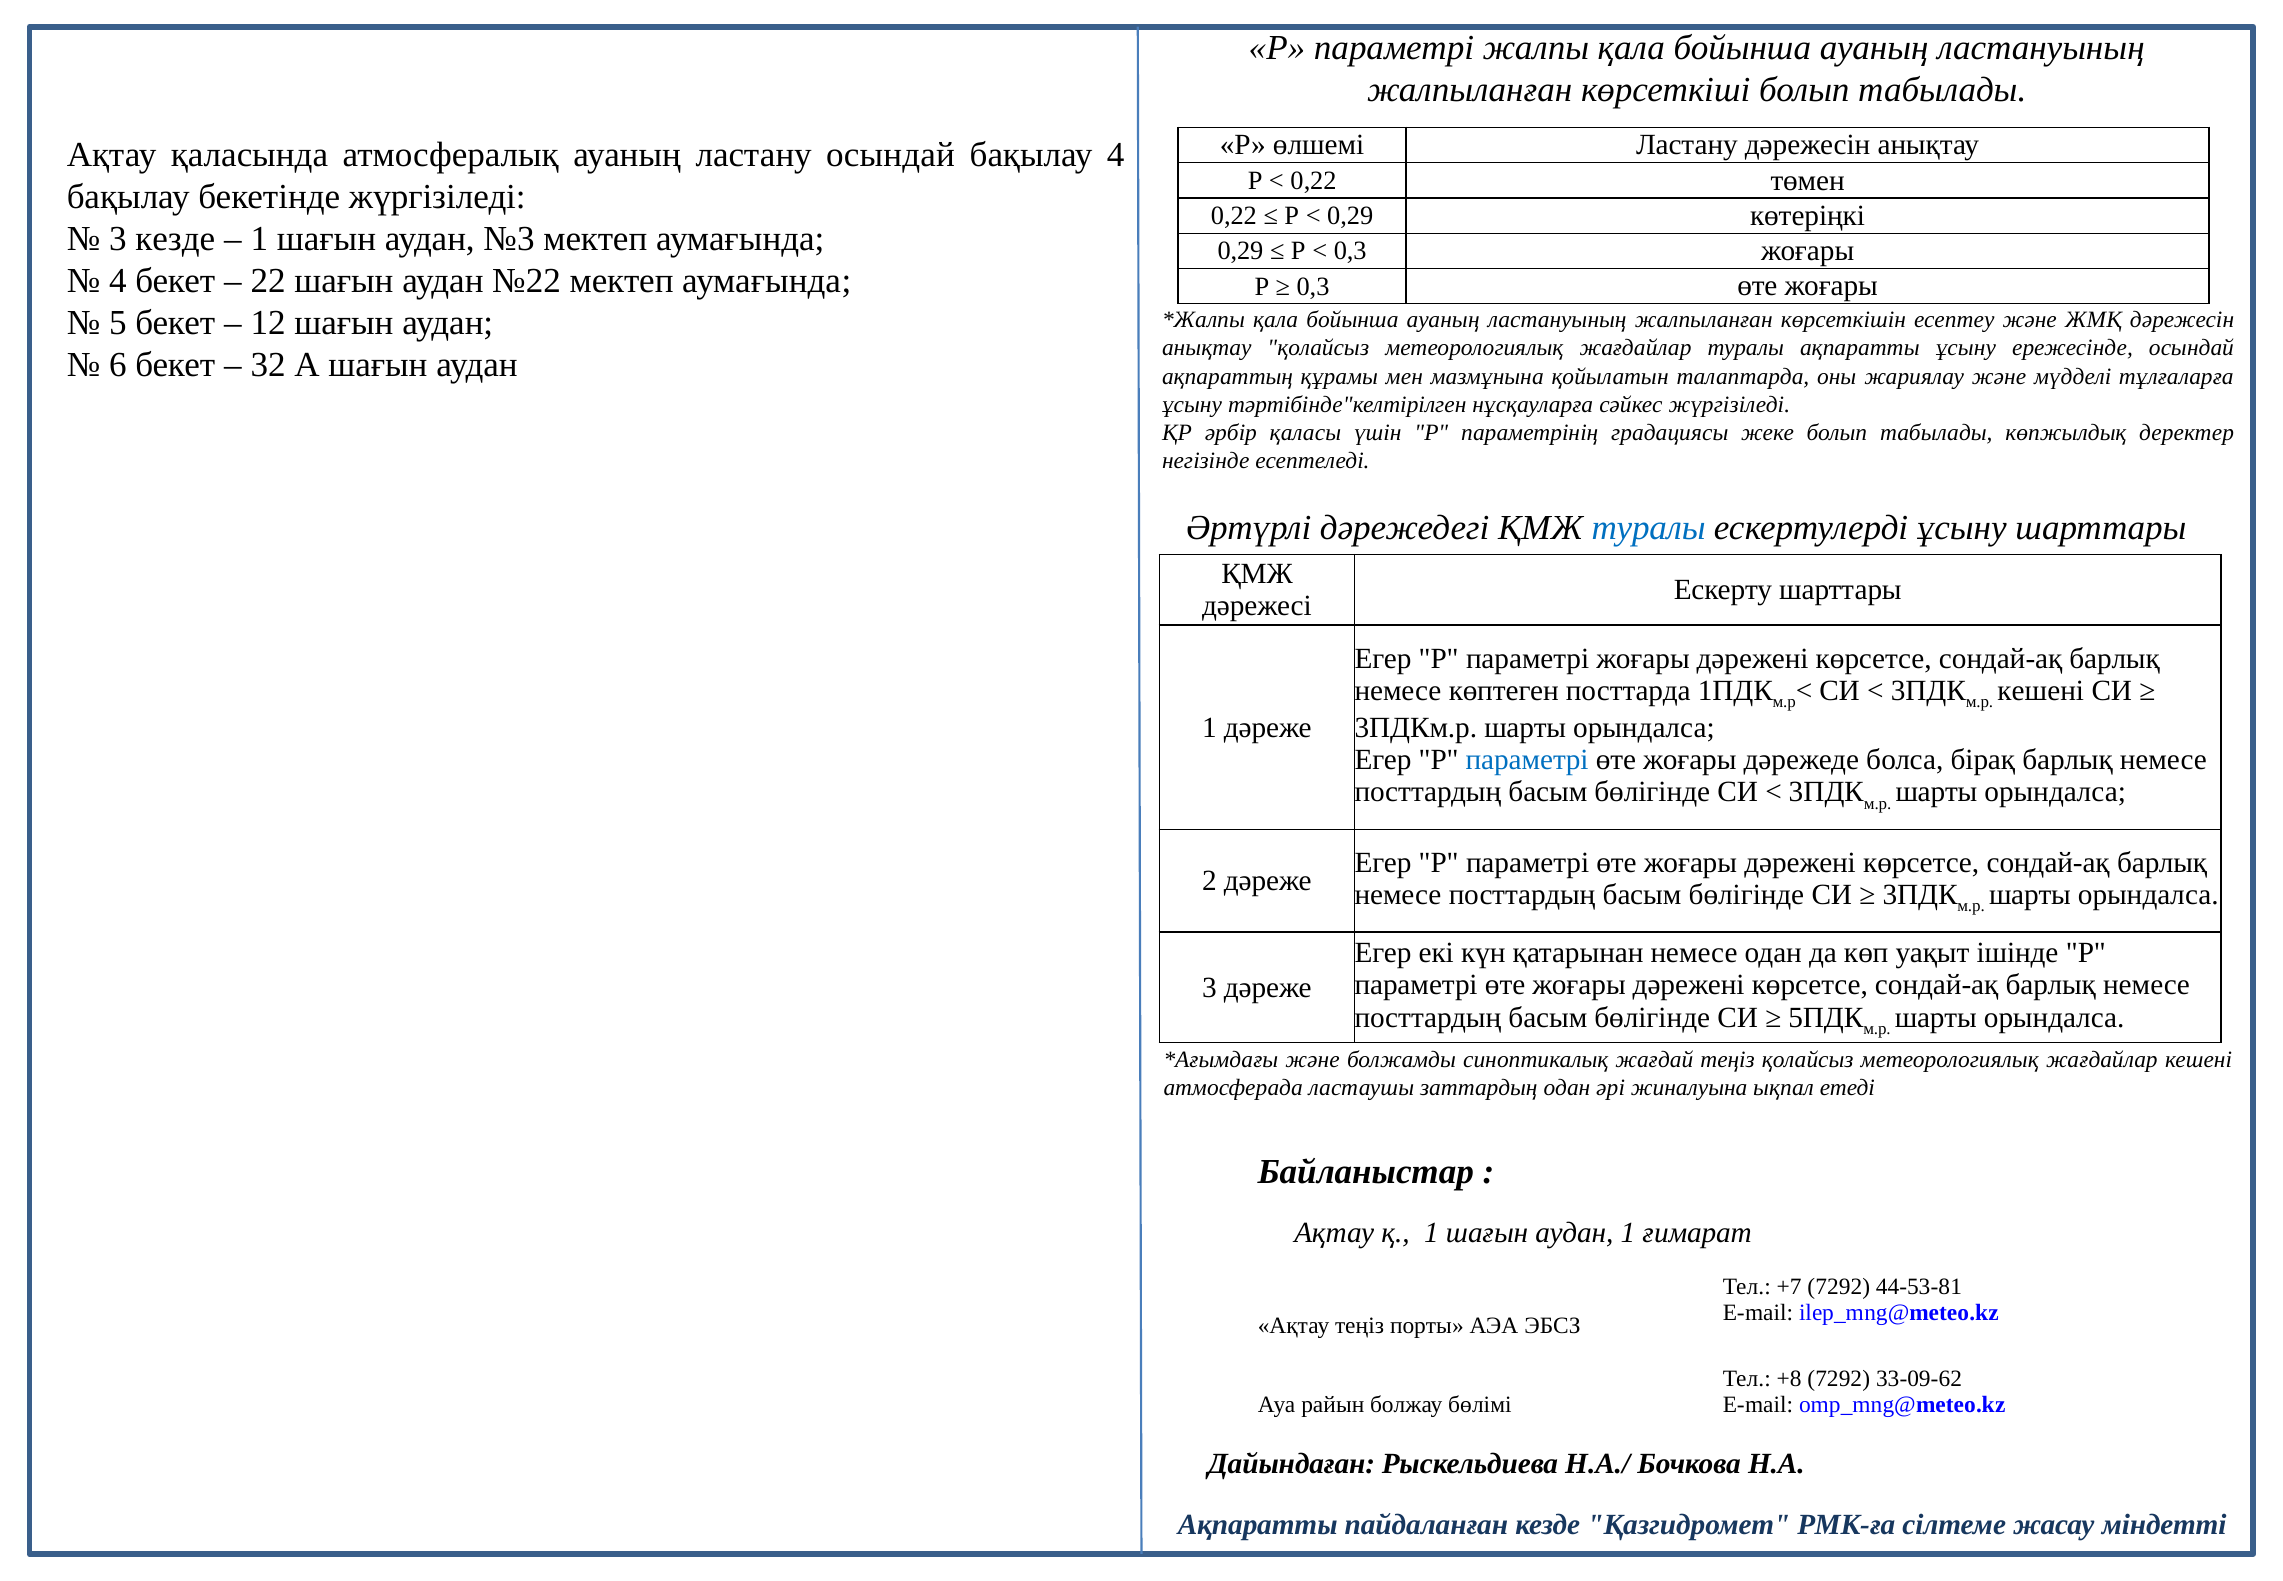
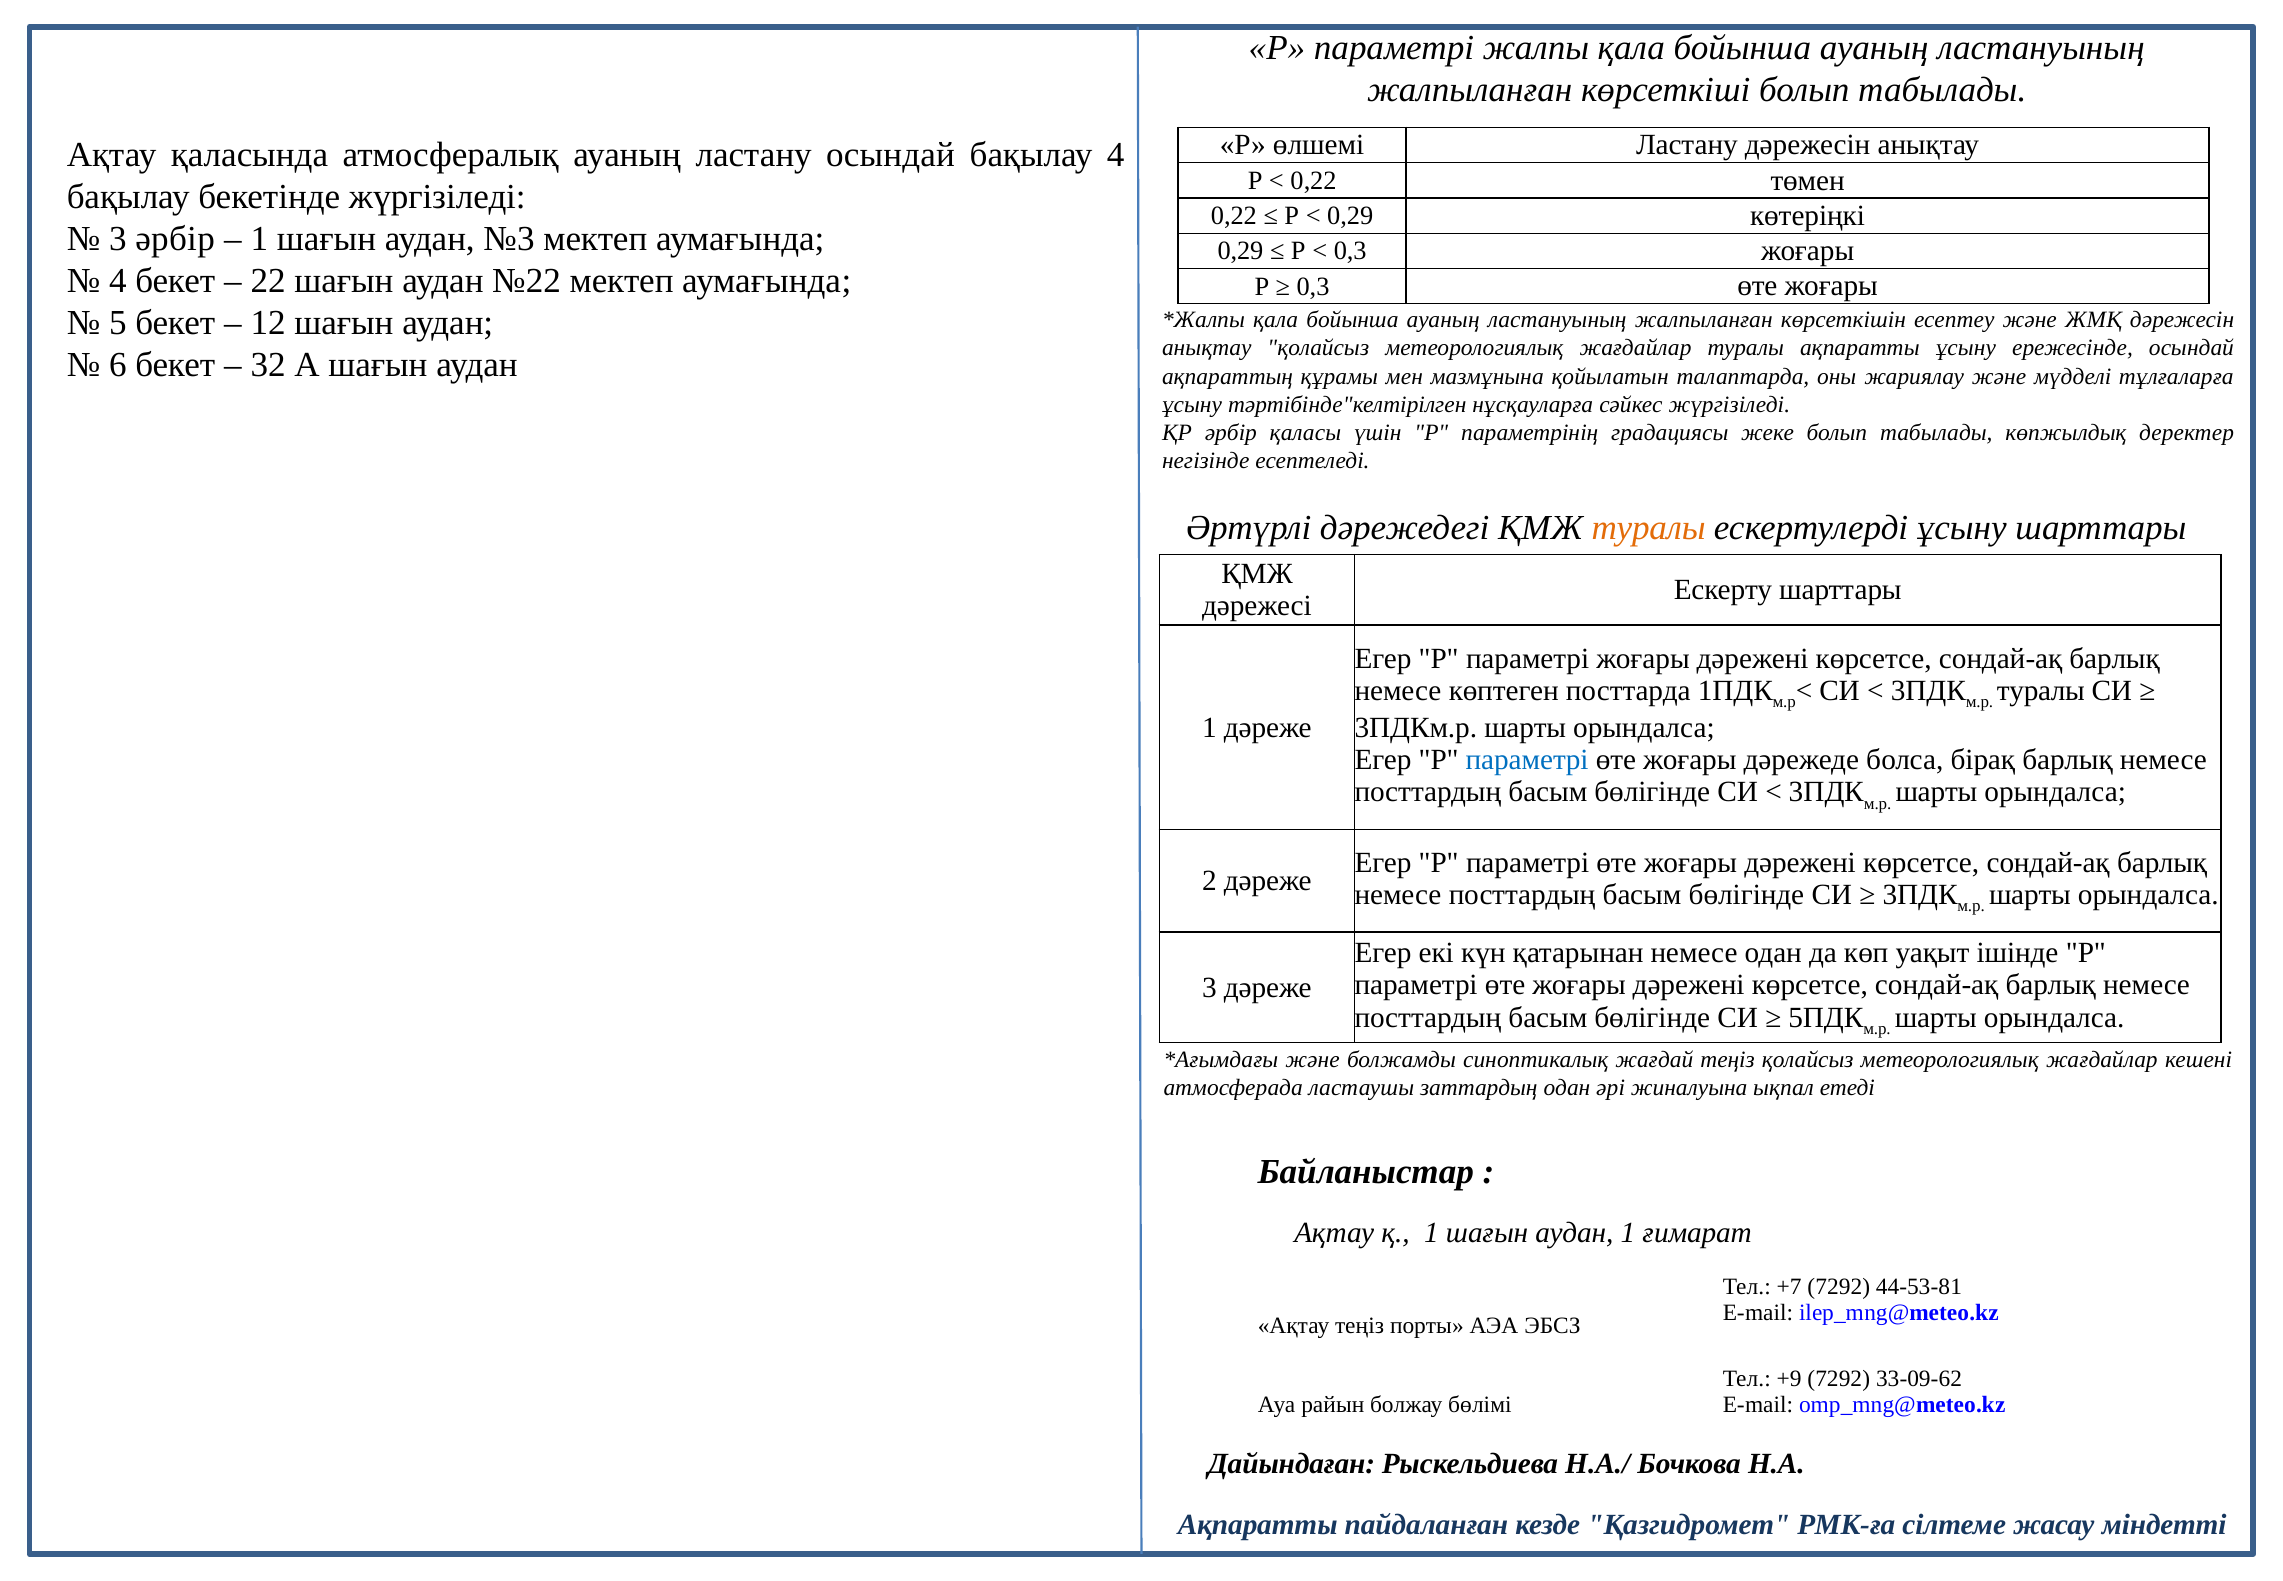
3 кезде: кезде -> әрбір (175, 239)
туралы colour: blue -> orange (1649, 528)
кешені: кешені -> туралы (2041, 690)
+8: +8 -> +9 (1789, 1379)
